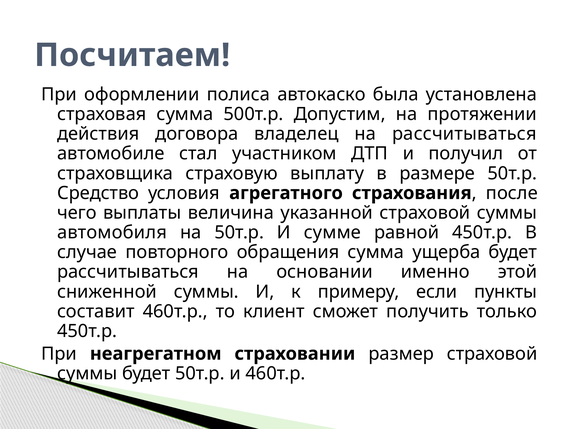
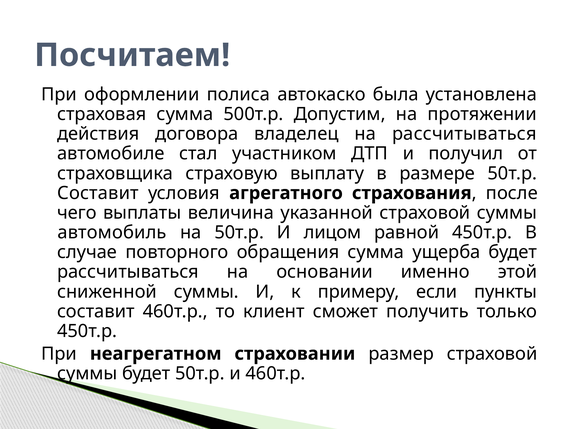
Средство: Средство -> Составит (98, 193)
автомобиля: автомобиля -> автомобиль (112, 233)
сумме: сумме -> лицом (333, 233)
